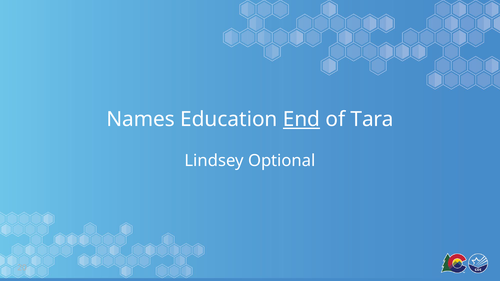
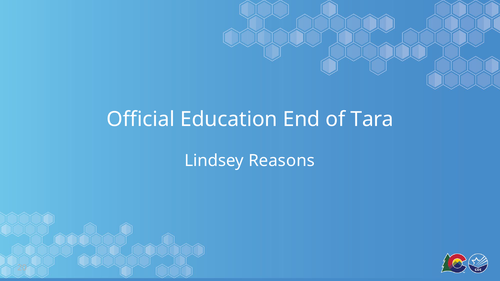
Names: Names -> Official (141, 119)
End underline: present -> none (301, 119)
Optional: Optional -> Reasons (282, 161)
